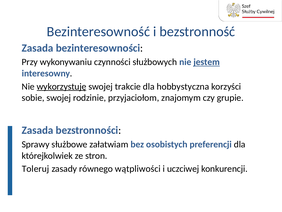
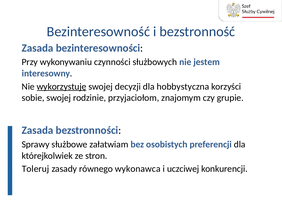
jestem underline: present -> none (207, 62)
trakcie: trakcie -> decyzji (128, 86)
wątpliwości: wątpliwości -> wykonawca (138, 168)
